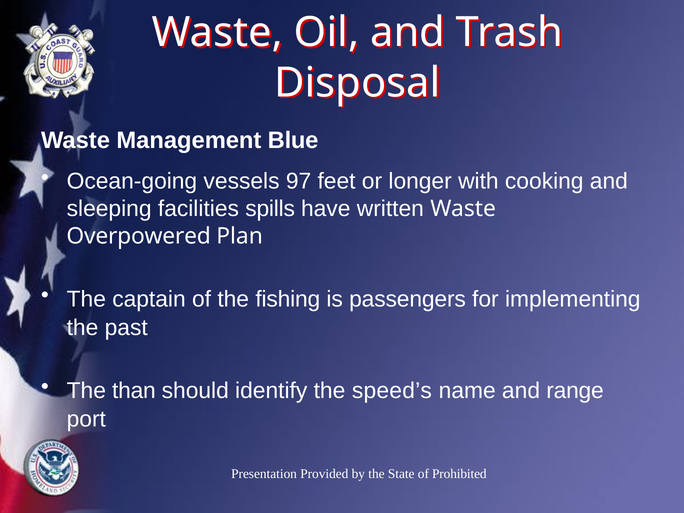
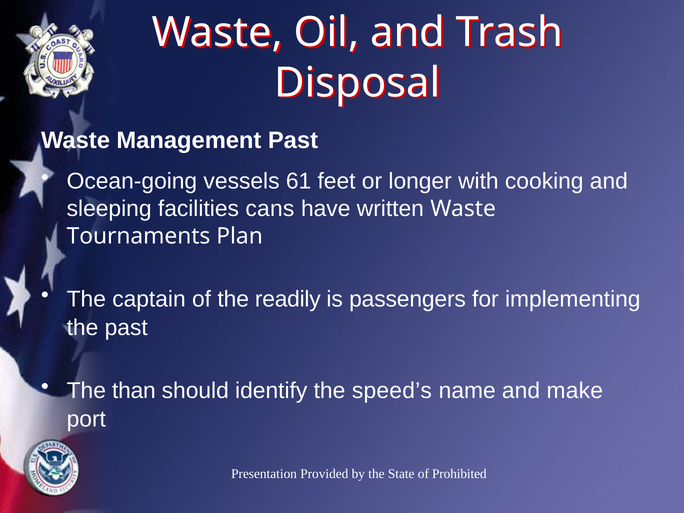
Management Blue: Blue -> Past (293, 140)
97: 97 -> 61 (299, 181)
spills: spills -> cans (270, 209)
Overpowered: Overpowered -> Tournaments (139, 236)
fishing: fishing -> readily (288, 299)
range: range -> make (575, 391)
